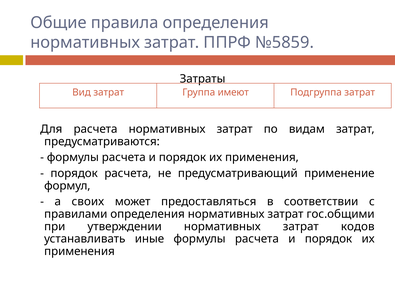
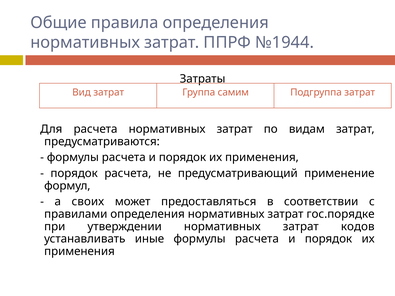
№5859: №5859 -> №1944 (285, 43)
имеют: имеют -> самим (233, 93)
гос.общими: гос.общими -> гос.порядке (341, 214)
